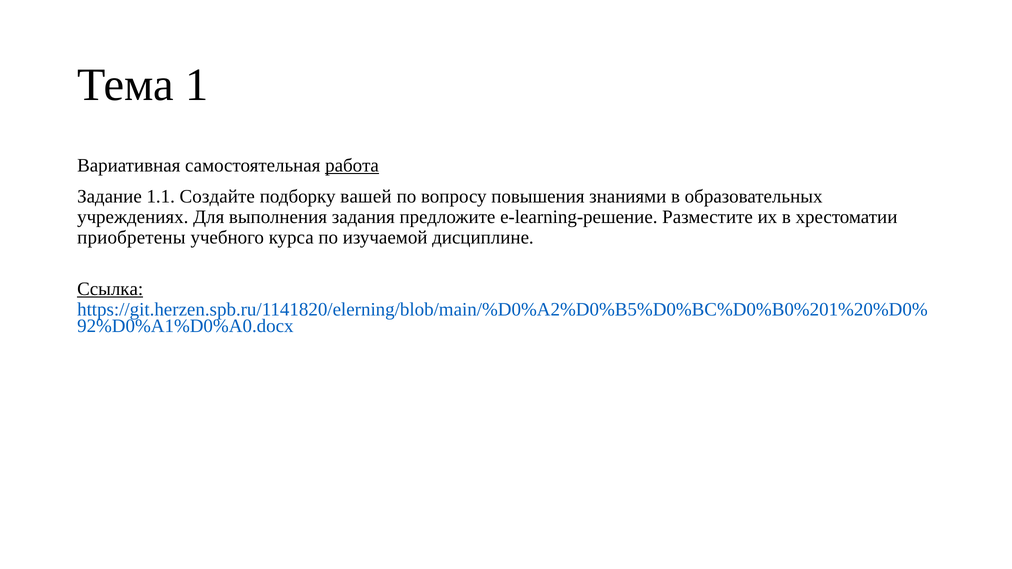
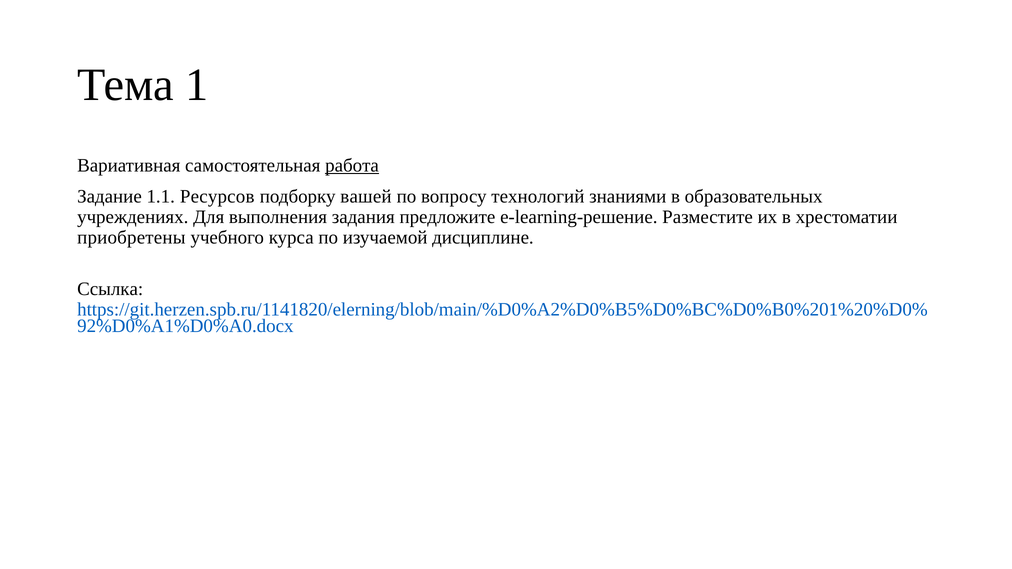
Создайте: Создайте -> Ресурсов (217, 197)
повышения: повышения -> технологий (538, 197)
Ссылка underline: present -> none (110, 289)
